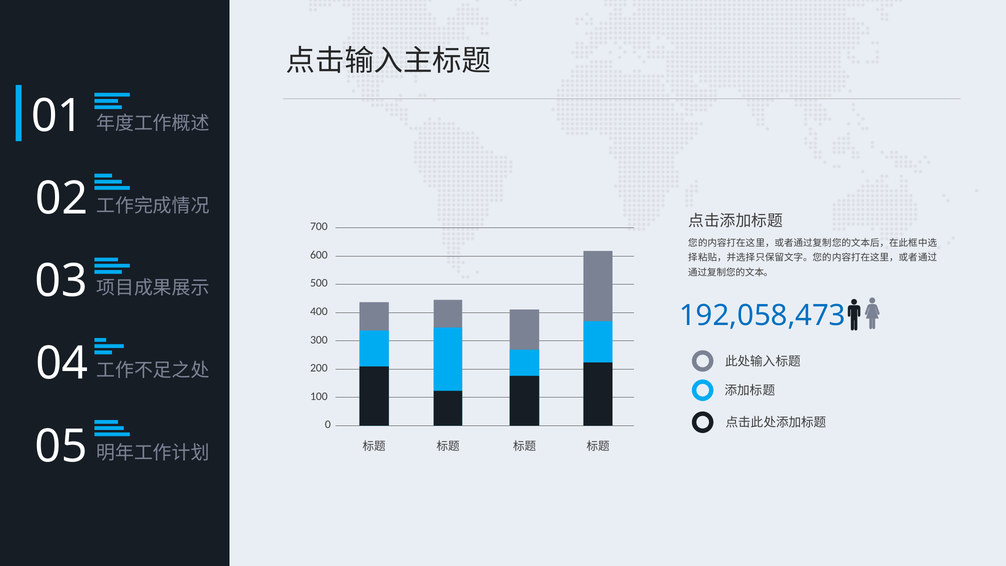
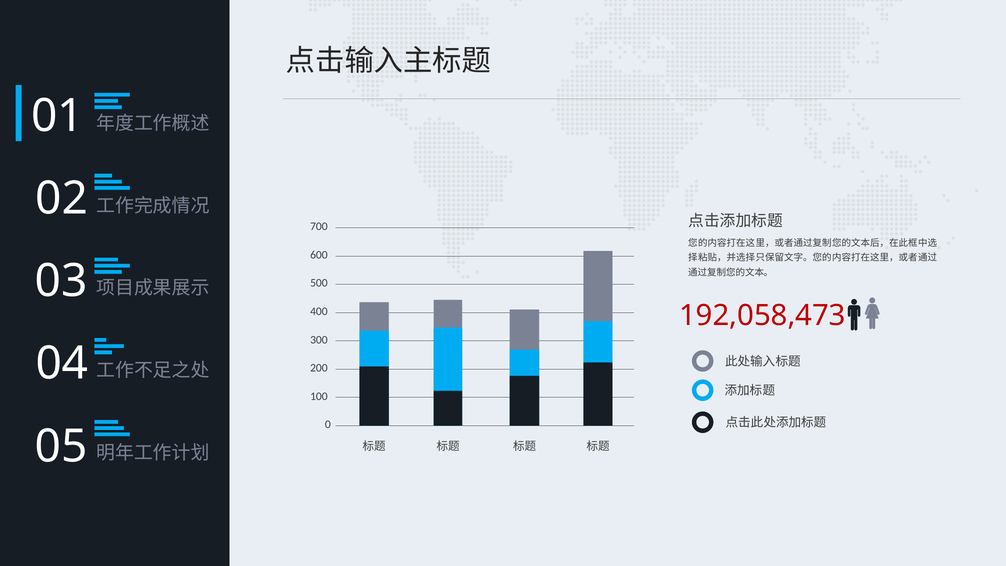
192,058,473 colour: blue -> red (762, 316)
